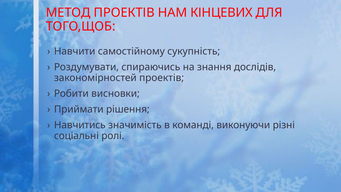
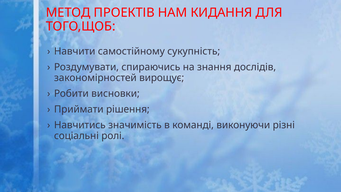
КІНЦЕВИХ: КІНЦЕВИХ -> КИДАННЯ (221, 13)
закономірностей проектів: проектів -> вирощує (162, 78)
